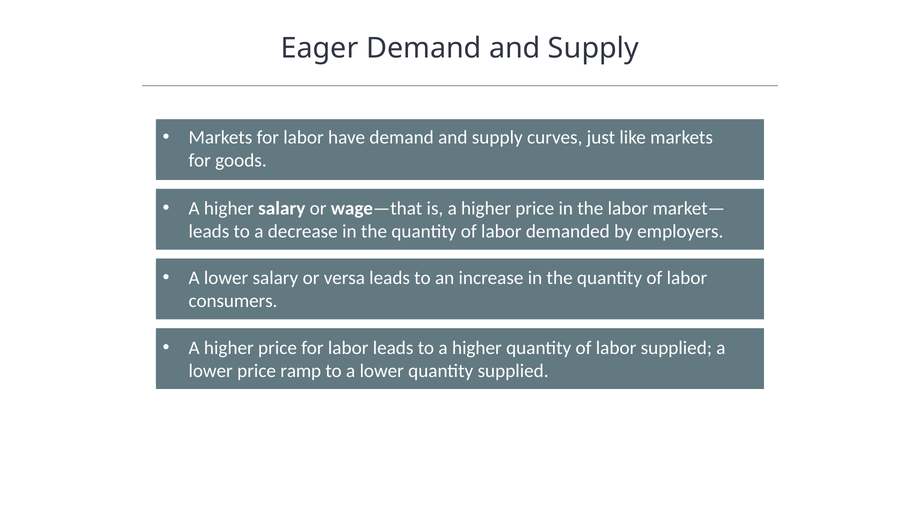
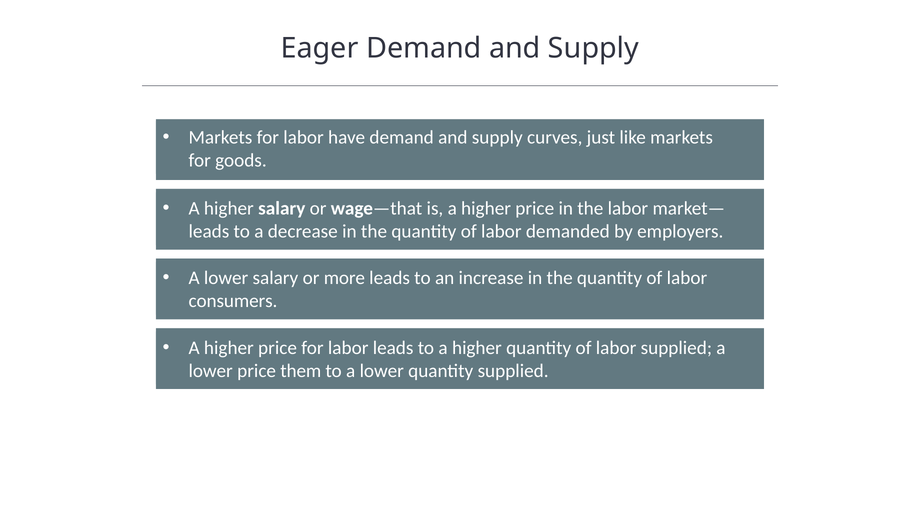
versa: versa -> more (344, 278)
ramp: ramp -> them (301, 371)
